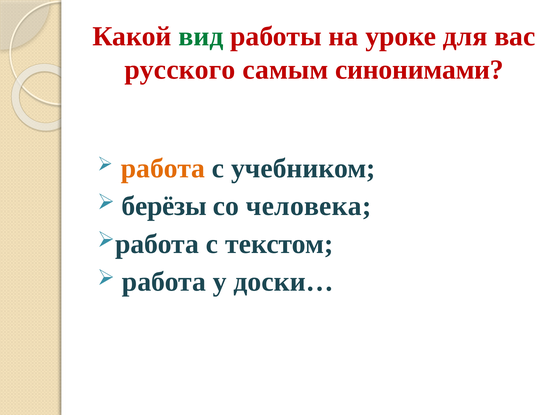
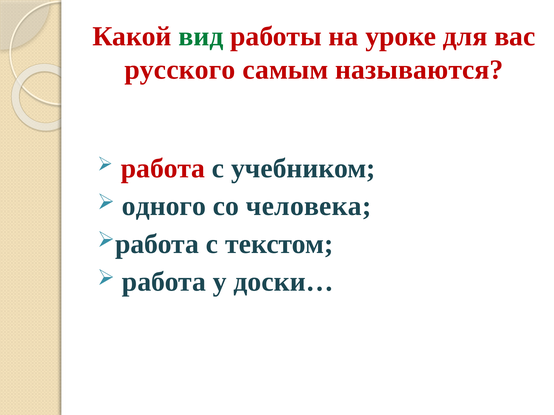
синонимами: синонимами -> называются (419, 70)
работа colour: orange -> red (163, 168)
берёзы: берёзы -> одного (164, 206)
